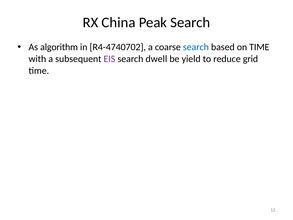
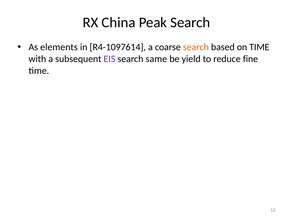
algorithm: algorithm -> elements (59, 47)
R4-4740702: R4-4740702 -> R4-1097614 (118, 47)
search colour: blue -> orange (196, 47)
dwell: dwell -> same (156, 59)
grid: grid -> fine (250, 59)
